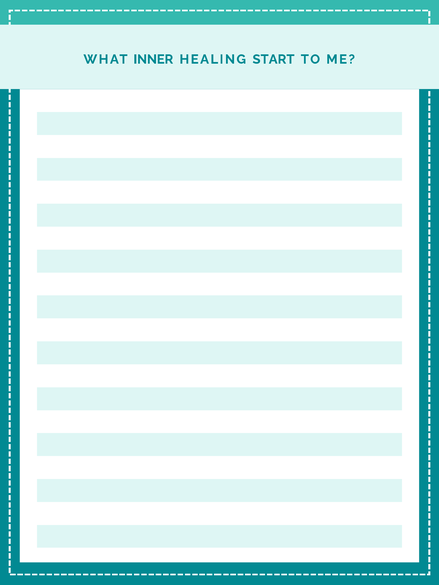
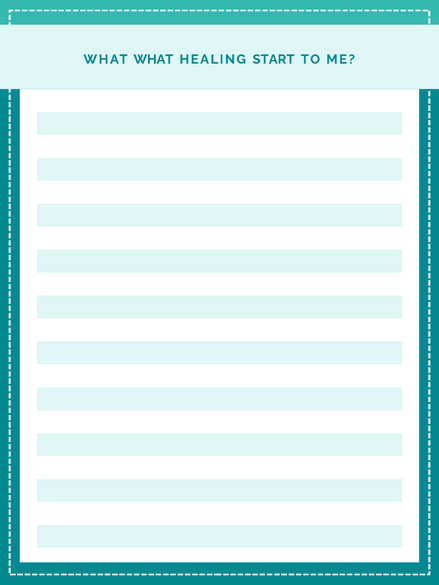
WHAT INNER: INNER -> WHAT (153, 59)
